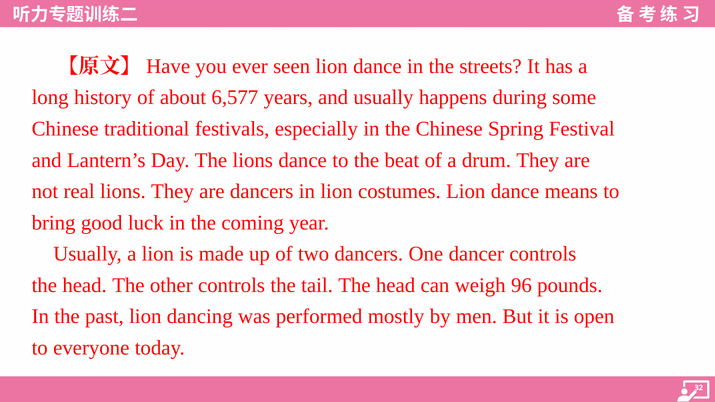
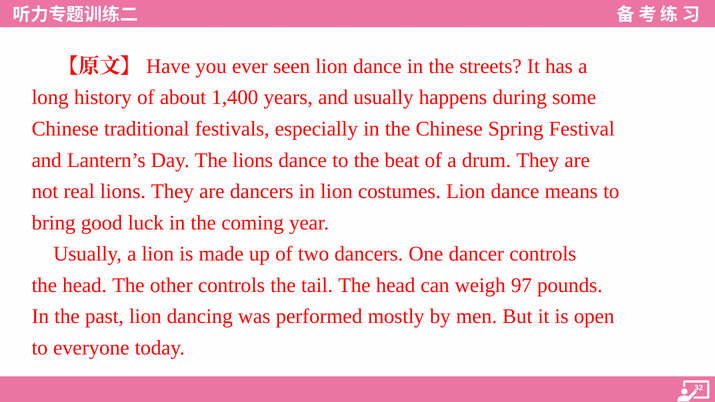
6,577: 6,577 -> 1,400 (235, 98)
96: 96 -> 97 (521, 285)
